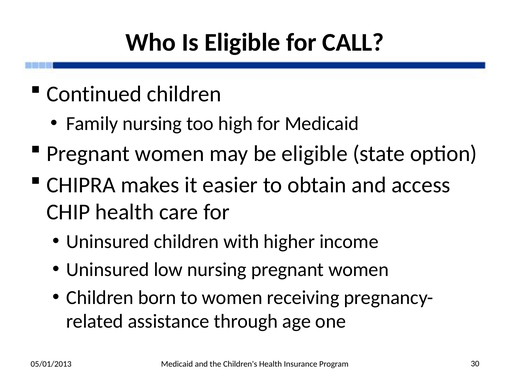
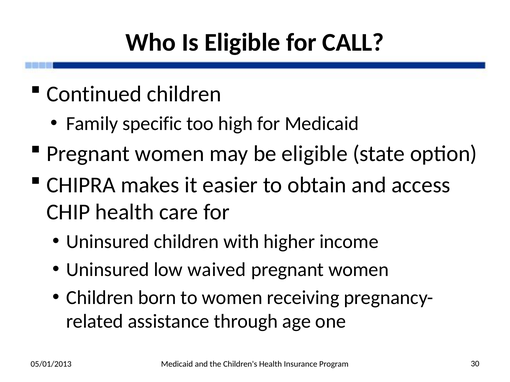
Family nursing: nursing -> specific (152, 124)
low nursing: nursing -> waived (217, 270)
